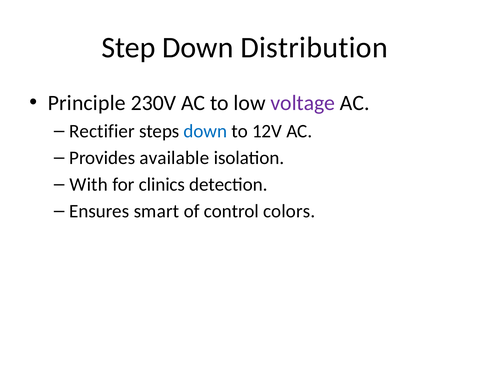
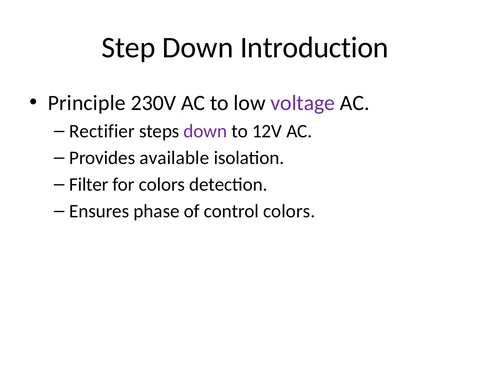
Distribution: Distribution -> Introduction (314, 47)
down colour: blue -> purple (205, 131)
With: With -> Filter (89, 184)
for clinics: clinics -> colors (162, 184)
smart: smart -> phase (157, 211)
